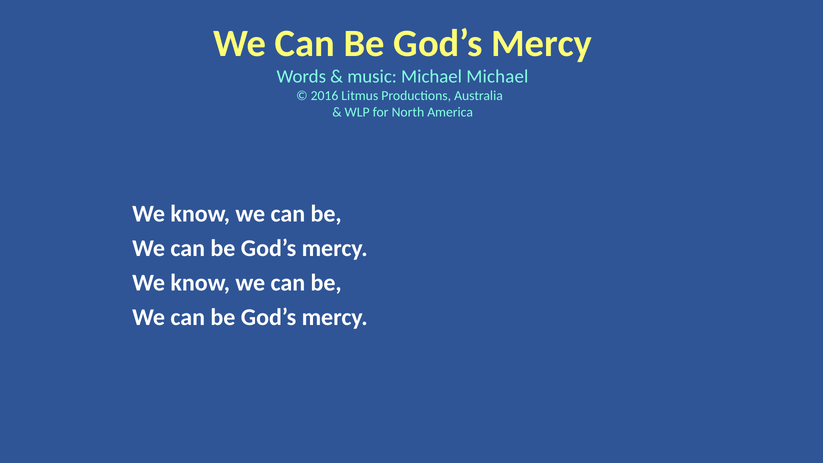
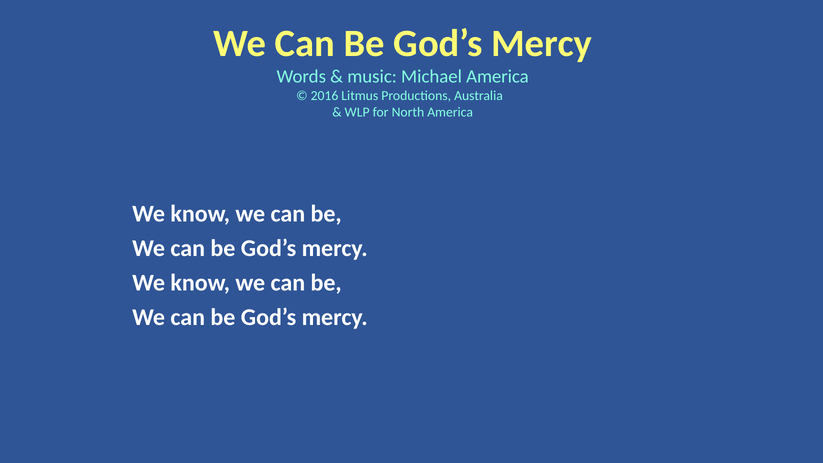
Michael Michael: Michael -> America (497, 77)
